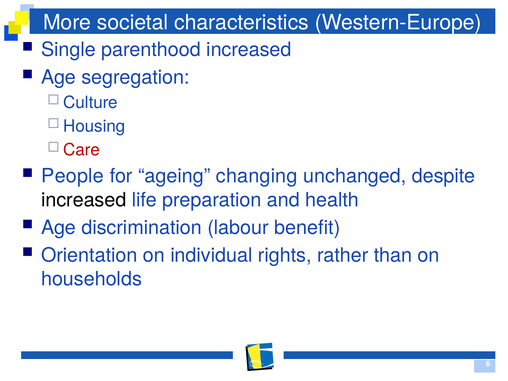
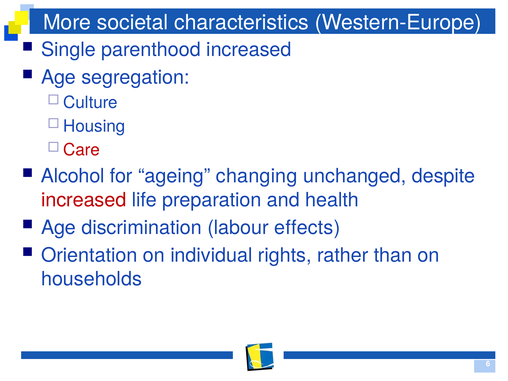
People: People -> Alcohol (73, 176)
increased colour: black -> red (84, 200)
benefit: benefit -> effects (307, 227)
